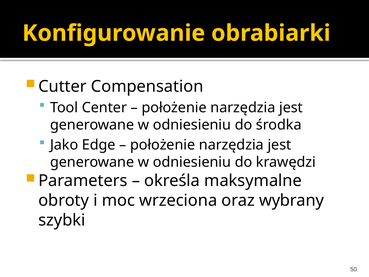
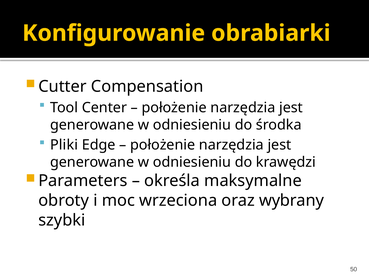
Jako: Jako -> Pliki (64, 145)
